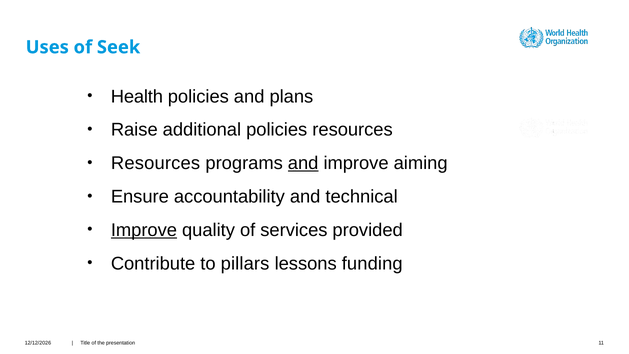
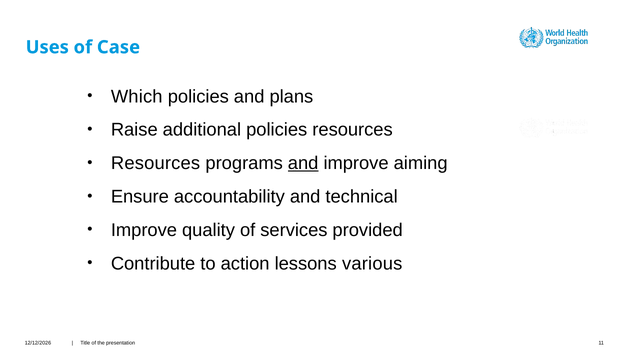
Seek: Seek -> Case (118, 47)
Health: Health -> Which (137, 96)
Improve underline: present -> none (144, 230)
pillars: pillars -> action (245, 263)
funding: funding -> various (372, 263)
